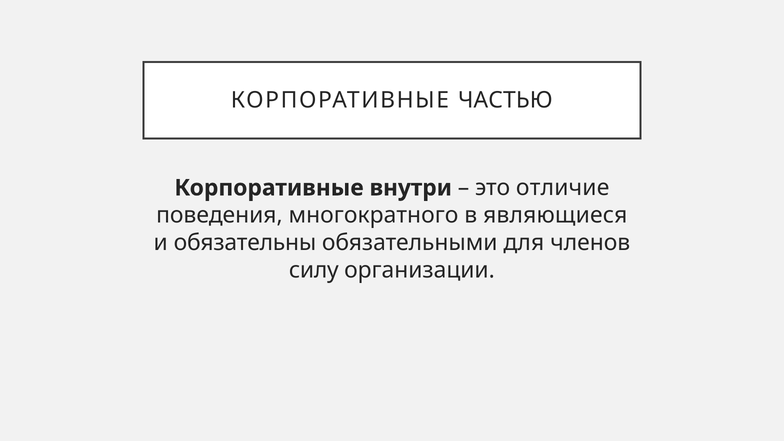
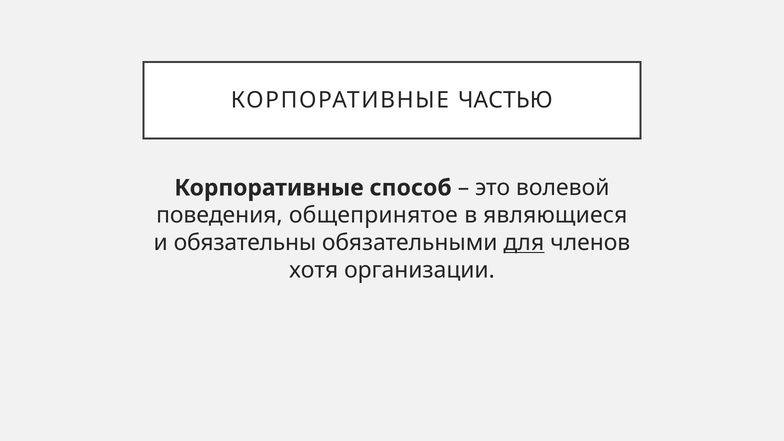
внутри: внутри -> способ (411, 188)
отличие: отличие -> волевой (563, 188)
многократного: многократного -> общепринятое (373, 215)
для underline: none -> present (524, 243)
силу: силу -> хотя (314, 270)
